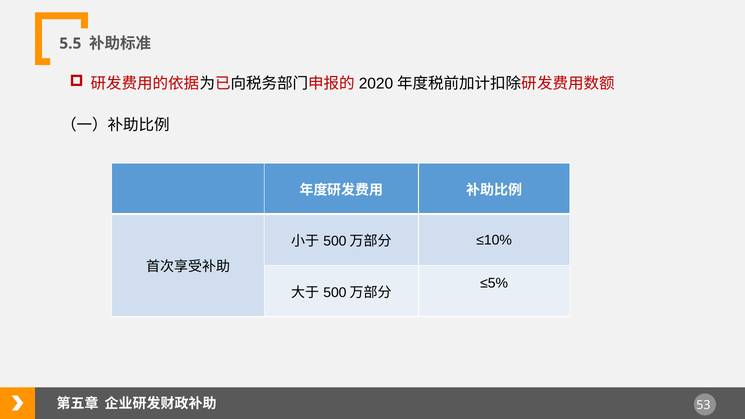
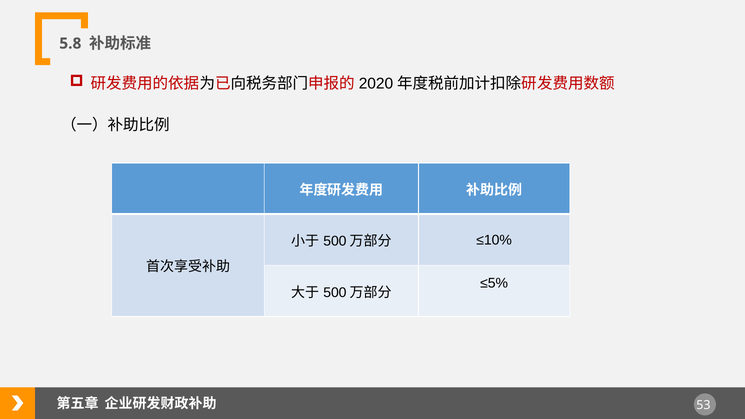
5.5: 5.5 -> 5.8 (70, 43)
